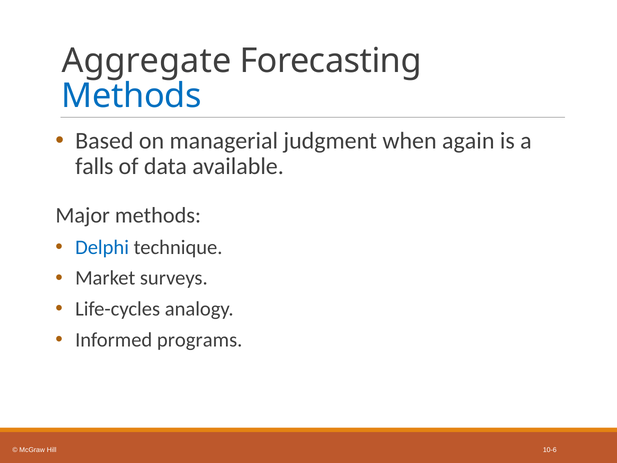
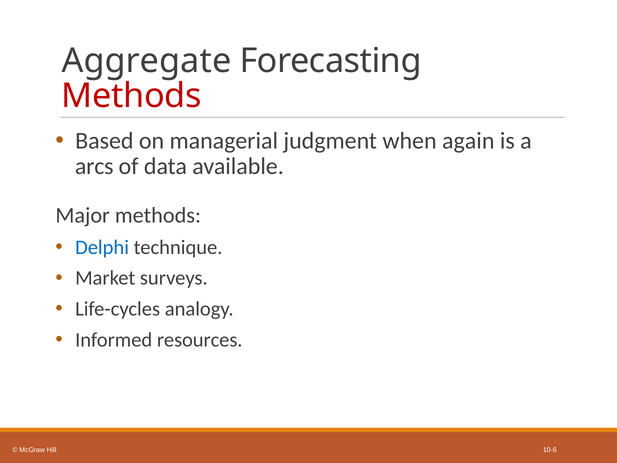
Methods colour: blue -> red (132, 96)
falls: falls -> arcs (94, 166)
programs: programs -> resources (200, 340)
